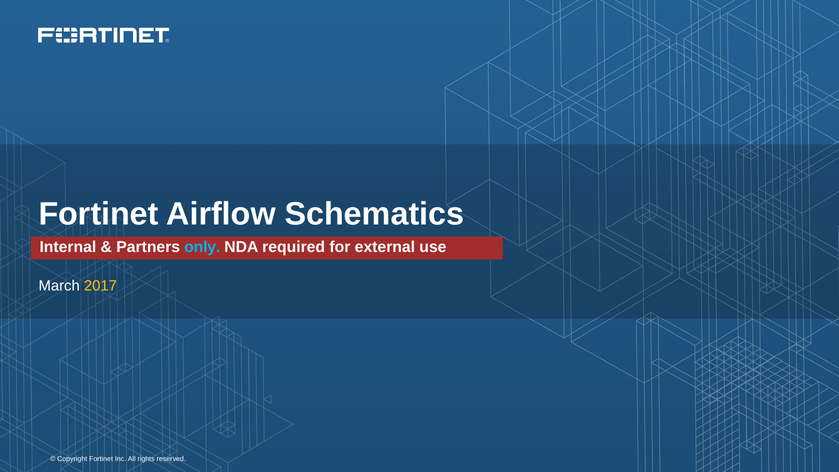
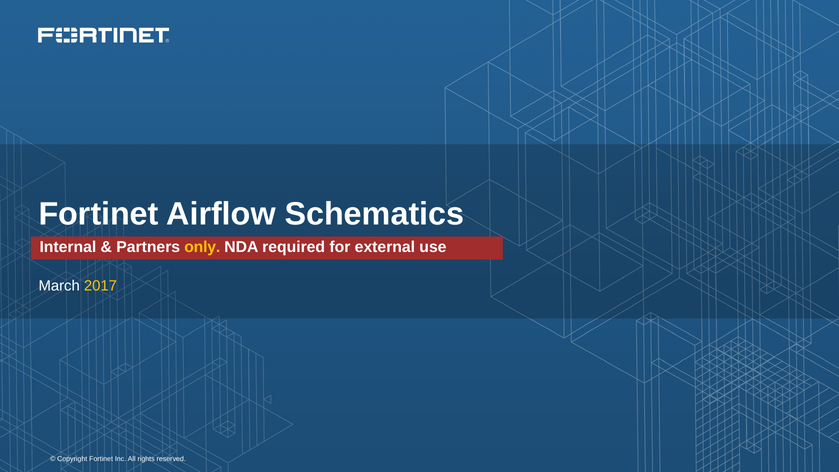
only colour: light blue -> yellow (202, 247)
